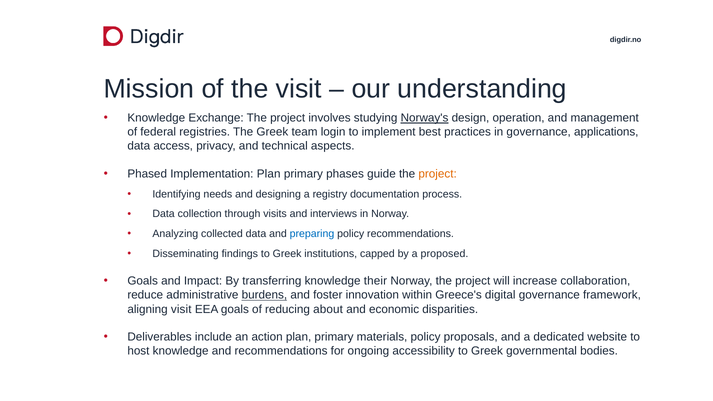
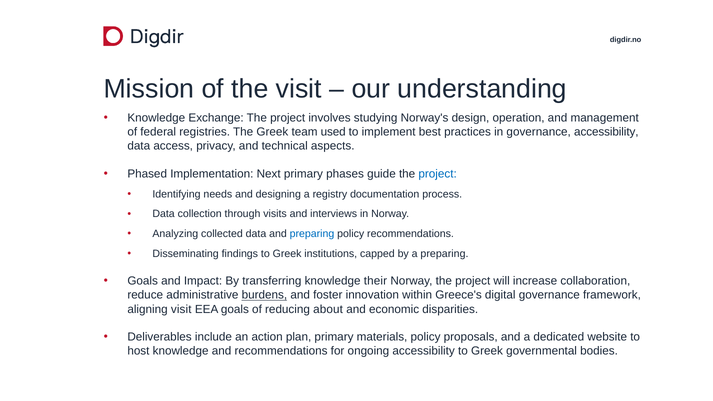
Norway's underline: present -> none (425, 118)
login: login -> used (333, 132)
governance applications: applications -> accessibility (606, 132)
Implementation Plan: Plan -> Next (269, 174)
project colour: orange -> blue (438, 174)
a proposed: proposed -> preparing (445, 254)
